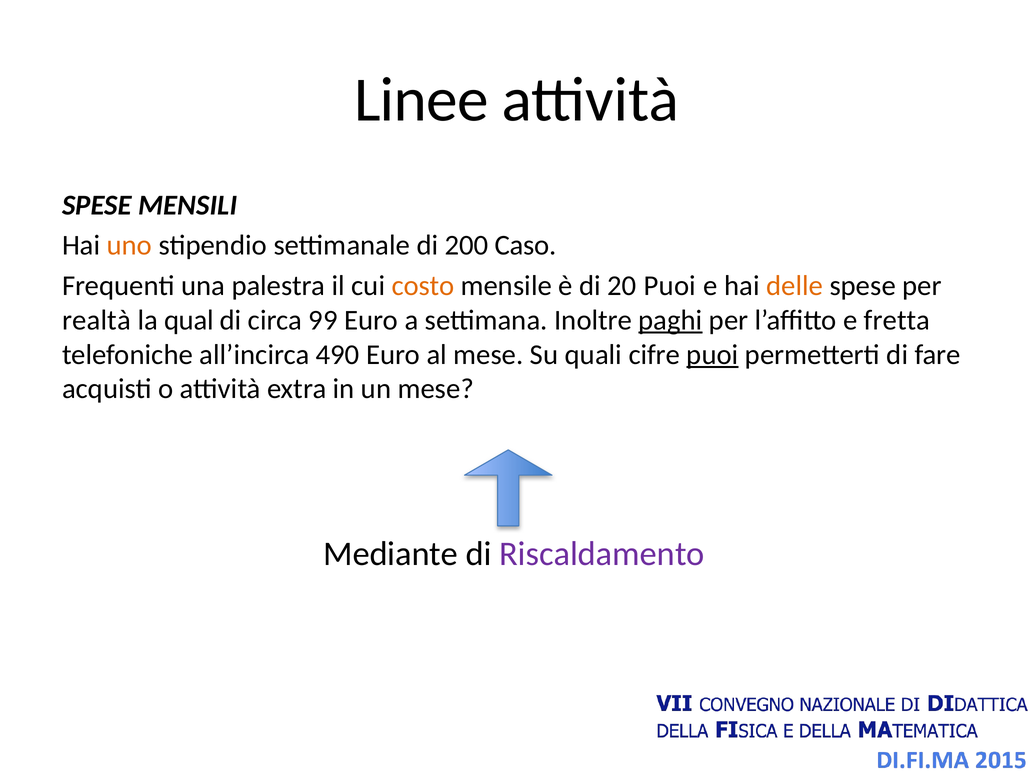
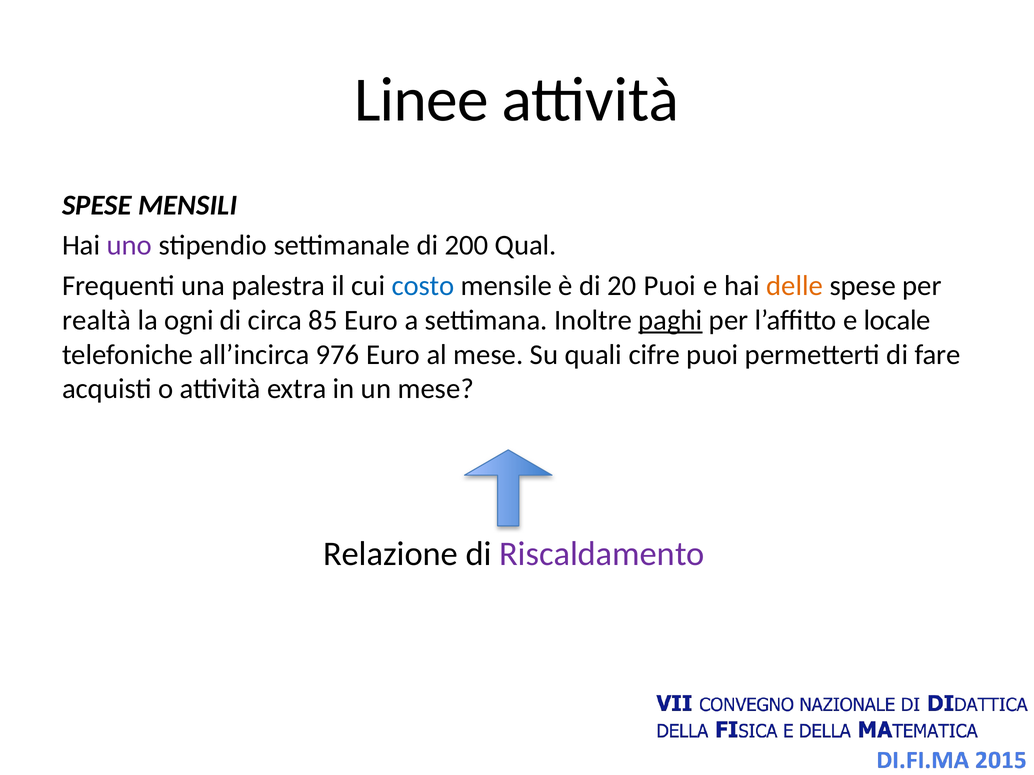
uno colour: orange -> purple (129, 246)
Caso: Caso -> Qual (526, 246)
costo colour: orange -> blue (423, 286)
qual: qual -> ogni (189, 320)
99: 99 -> 85 (323, 320)
fretta: fretta -> locale (897, 320)
490: 490 -> 976 (338, 355)
puoi underline: present -> none (712, 355)
Mediante: Mediante -> Relazione (391, 554)
